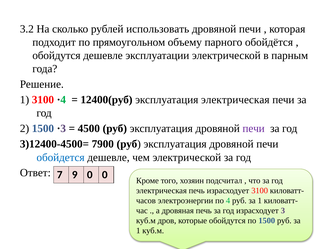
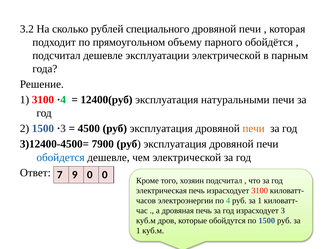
использовать: использовать -> специального (158, 29)
обойдутся: обойдутся -> подсчитал (56, 56)
эксплуатация электрическая: электрическая -> натуральными (235, 100)
печи colour: purple -> orange (254, 129)
